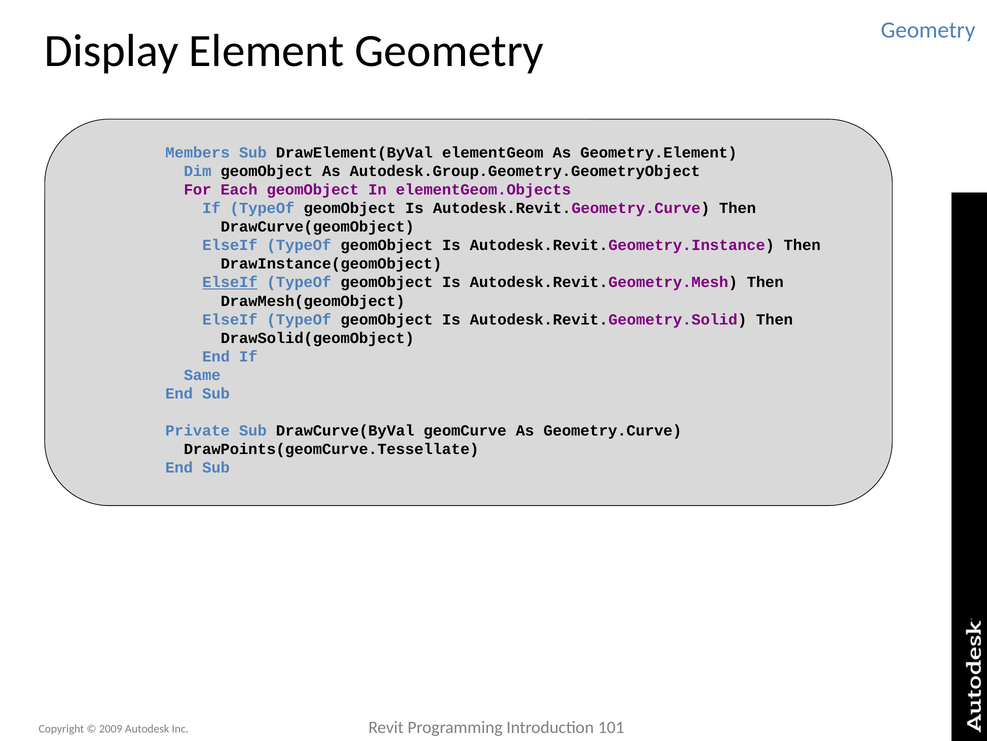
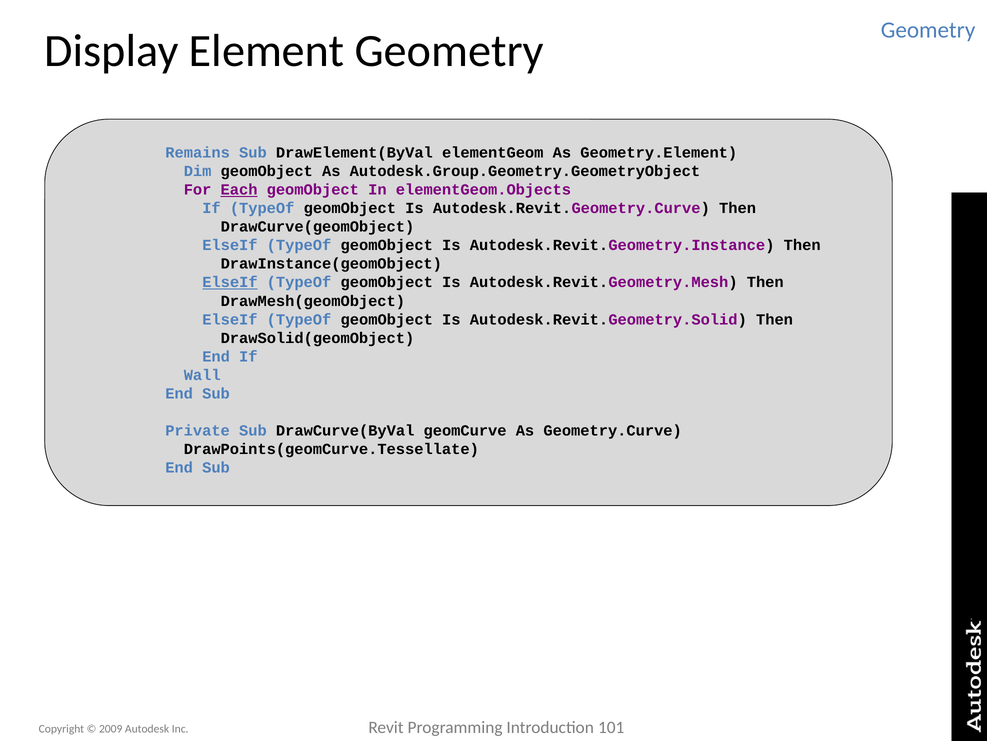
Members: Members -> Remains (198, 153)
Each underline: none -> present (239, 190)
Same: Same -> Wall (202, 375)
